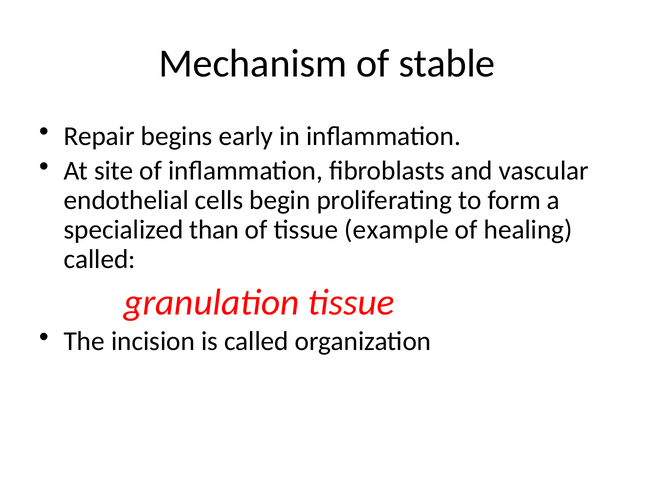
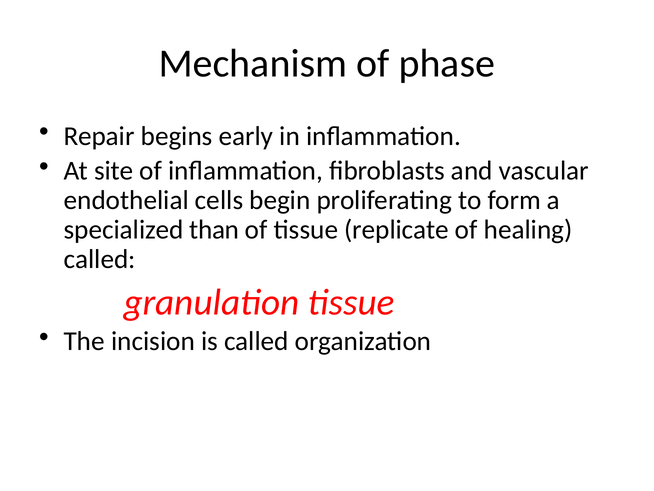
stable: stable -> phase (447, 63)
example: example -> replicate (397, 229)
